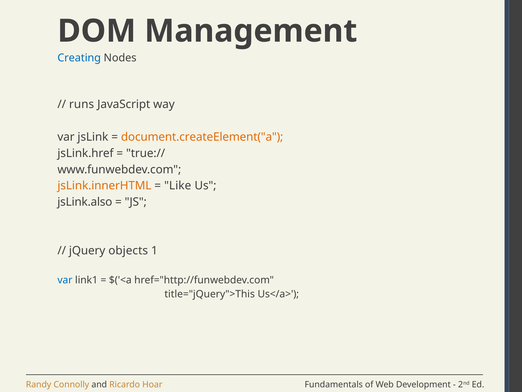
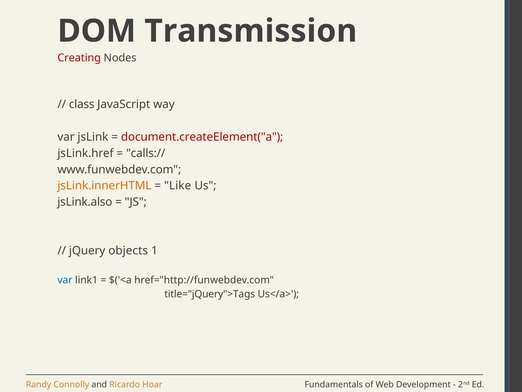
Management: Management -> Transmission (251, 31)
Creating colour: blue -> red (79, 58)
runs: runs -> class (82, 104)
document.createElement("a colour: orange -> red (202, 137)
true://: true:// -> calls:// (146, 153)
title="jQuery">This: title="jQuery">This -> title="jQuery">Tags (210, 294)
